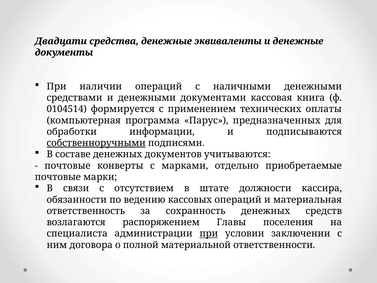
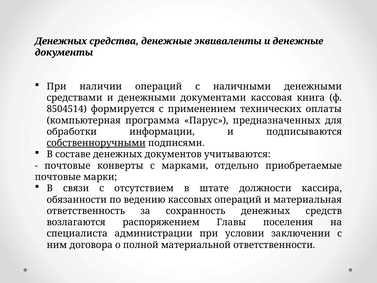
Двадцати: Двадцати -> Денежных (61, 41)
0104514: 0104514 -> 8504514 (67, 109)
при underline: present -> none (209, 233)
